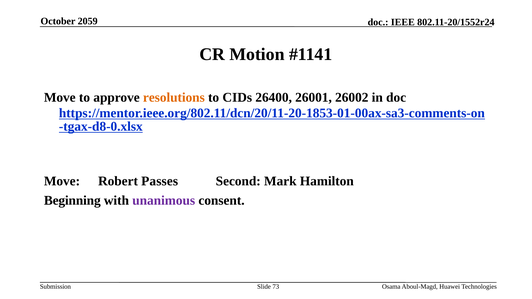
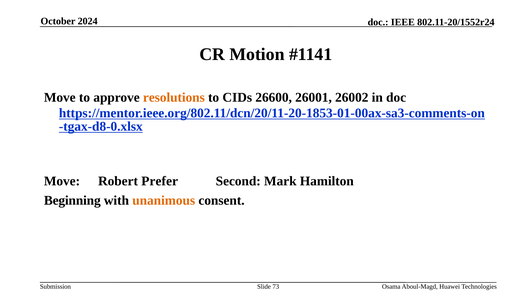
2059: 2059 -> 2024 (88, 21)
26400: 26400 -> 26600 (274, 97)
Passes: Passes -> Prefer (160, 181)
unanimous colour: purple -> orange (164, 200)
